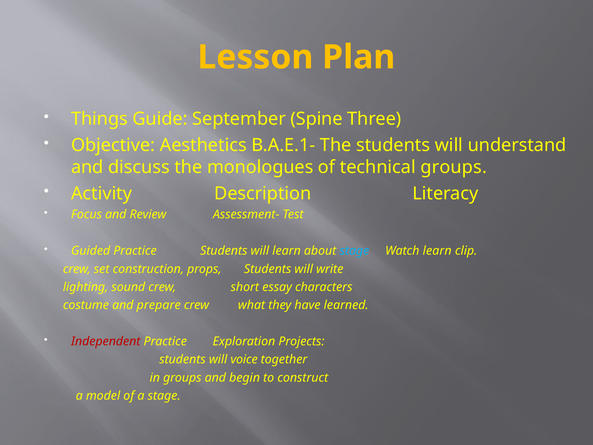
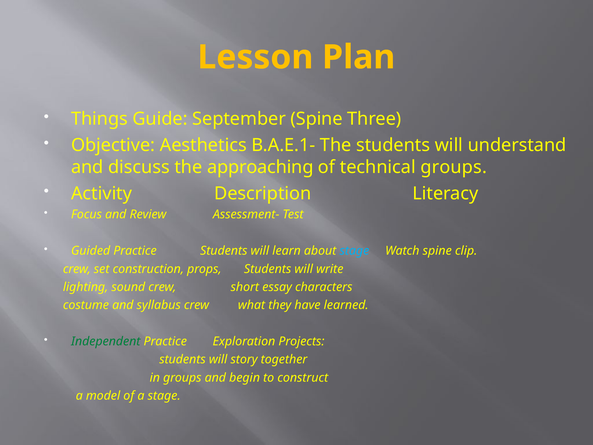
monologues: monologues -> approaching (260, 167)
Watch learn: learn -> spine (437, 251)
prepare: prepare -> syllabus (159, 305)
Independent colour: red -> green (106, 341)
voice: voice -> story (244, 359)
